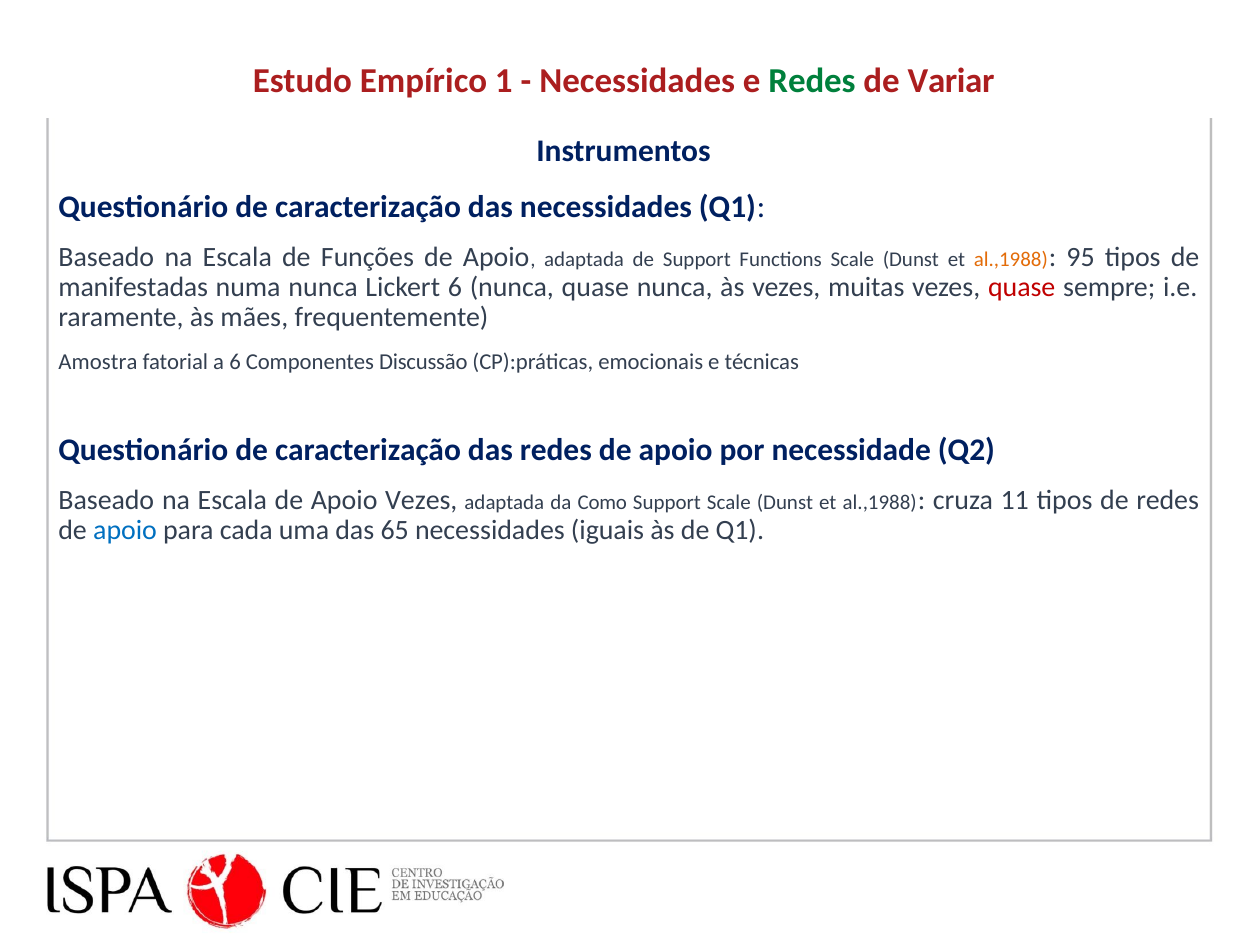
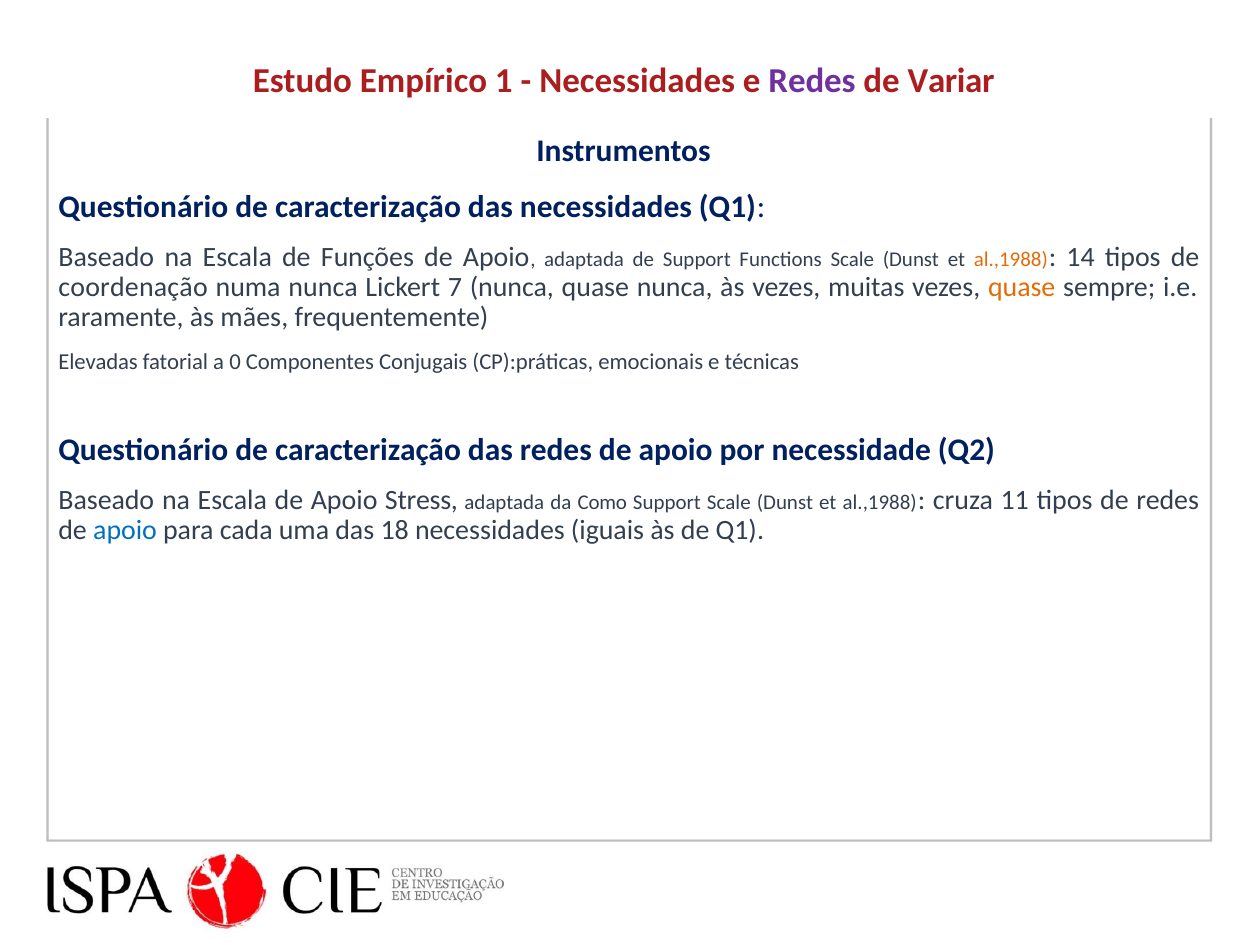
Redes colour: green -> purple (812, 81)
95: 95 -> 14 (1081, 257)
manifestadas: manifestadas -> coordenação (133, 287)
Lickert 6: 6 -> 7 (455, 287)
quase colour: red -> orange (1022, 287)
Amostra: Amostra -> Elevadas (98, 362)
a 6: 6 -> 0 (235, 362)
Discussão: Discussão -> Conjugais (423, 362)
Apoio Vezes: Vezes -> Stress (421, 500)
65: 65 -> 18 (395, 530)
